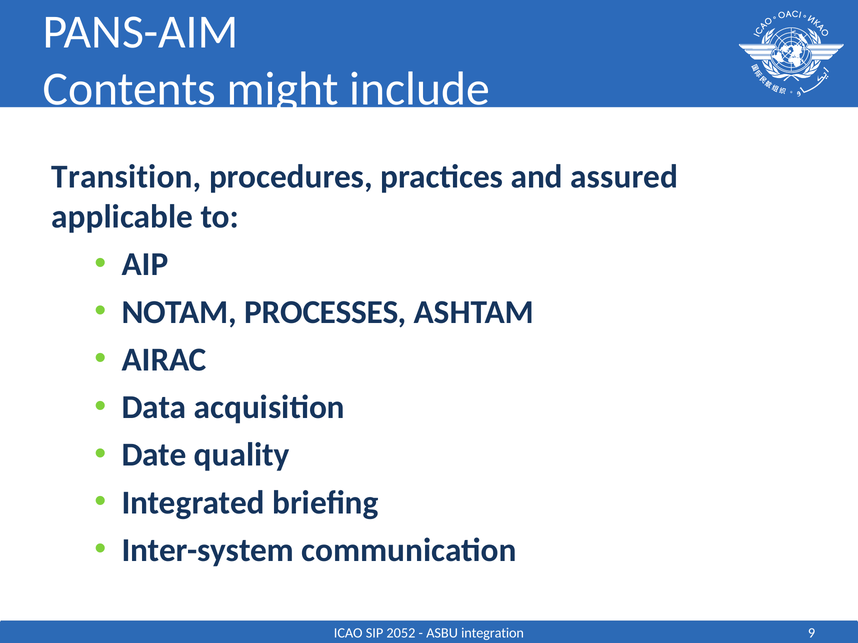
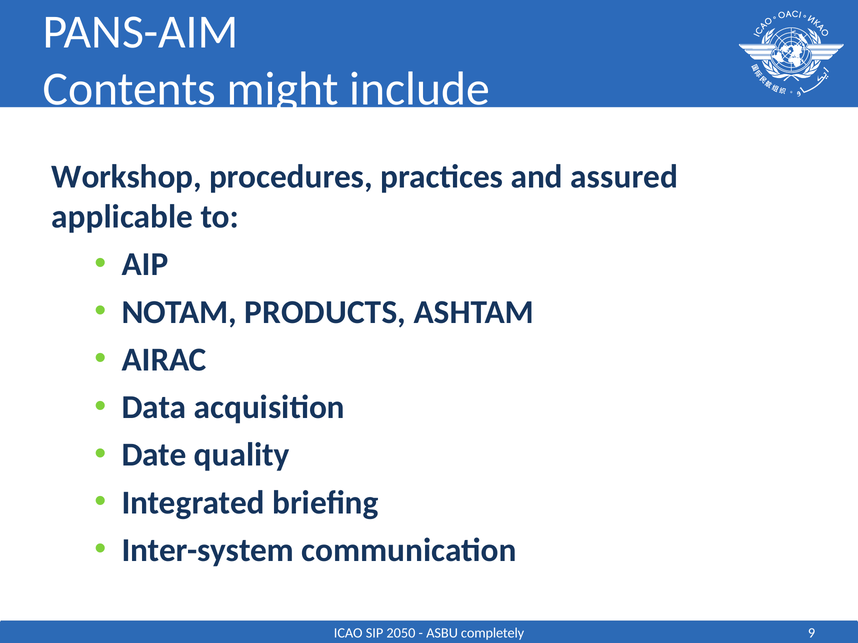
Transition: Transition -> Workshop (127, 177)
PROCESSES: PROCESSES -> PRODUCTS (325, 312)
2052: 2052 -> 2050 (401, 634)
integration: integration -> completely (493, 634)
